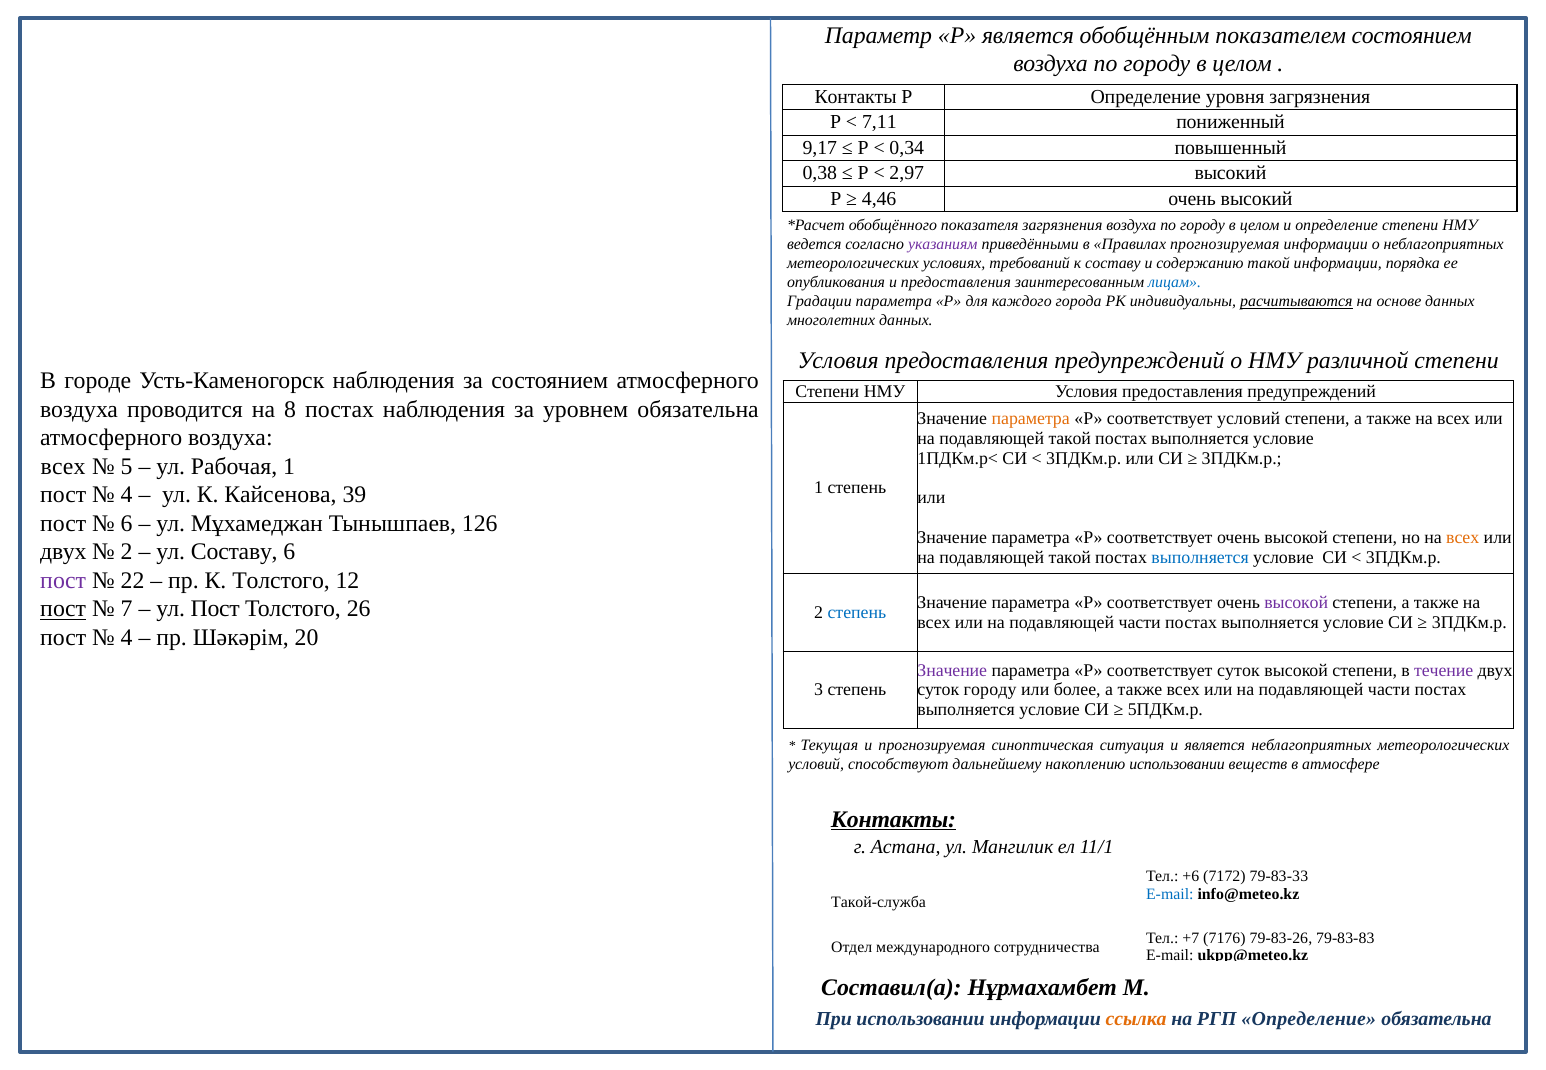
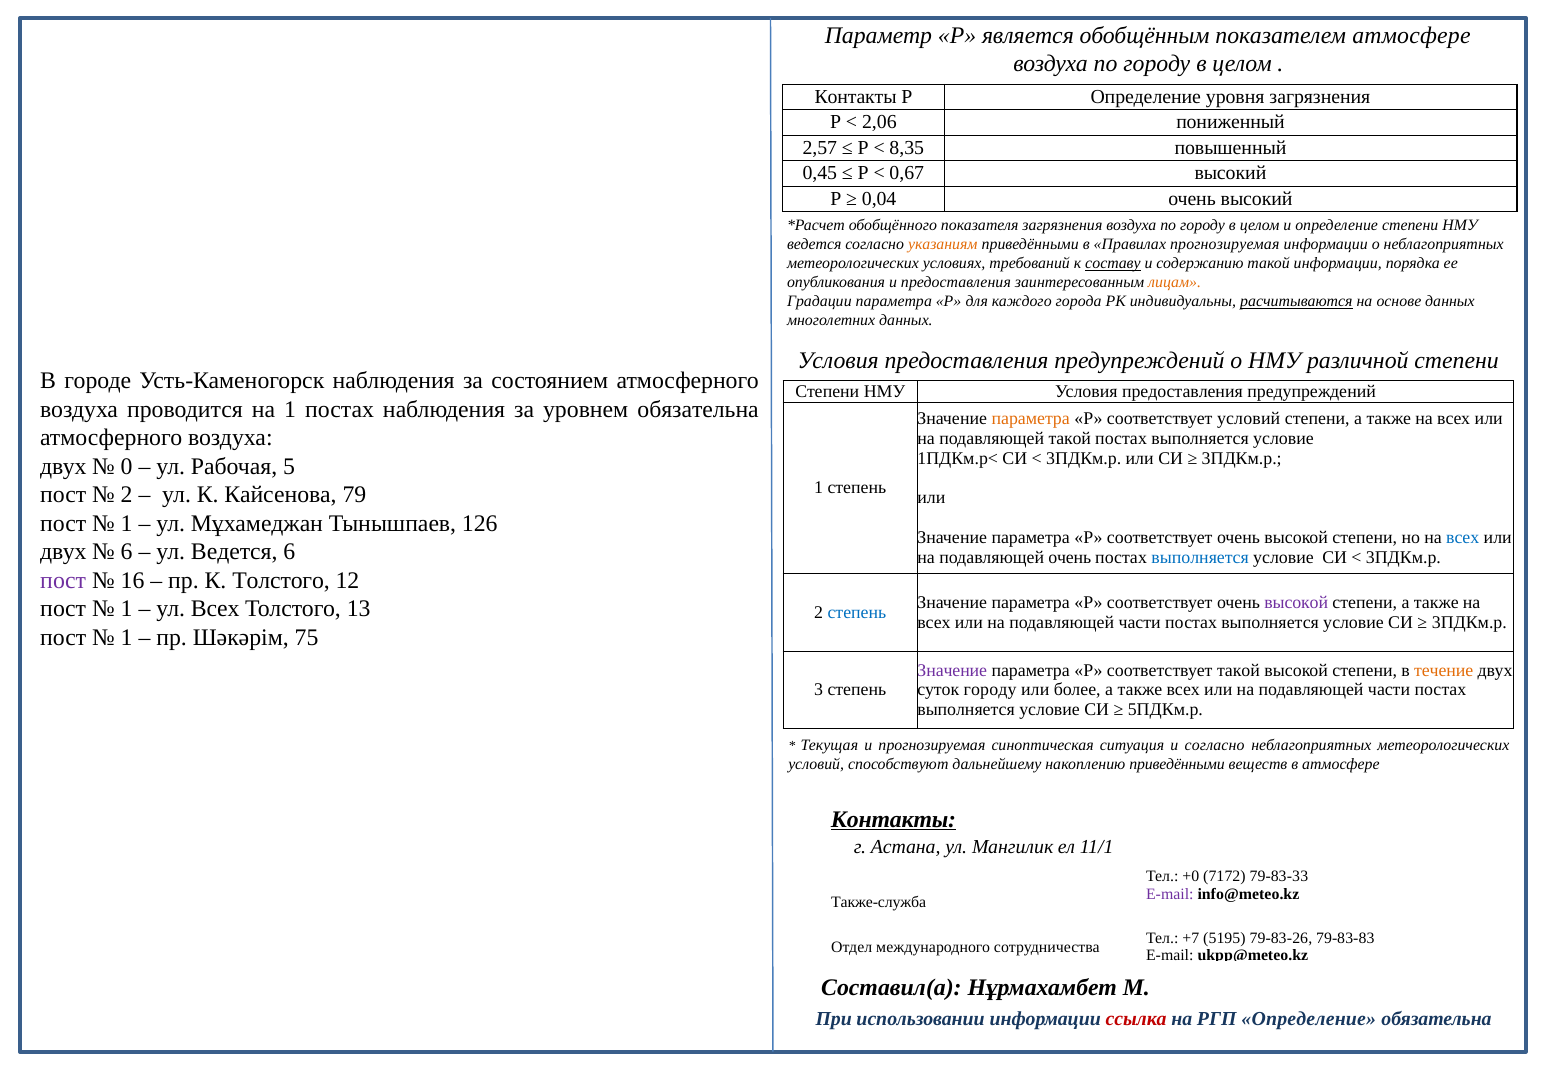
показателем состоянием: состоянием -> атмосфере (1411, 35)
7,11: 7,11 -> 2,06 (879, 122)
9,17: 9,17 -> 2,57 (820, 148)
0,34: 0,34 -> 8,35 (907, 148)
0,38: 0,38 -> 0,45 (820, 173)
2,97: 2,97 -> 0,67 (907, 173)
4,46: 4,46 -> 0,04 (879, 199)
указаниям colour: purple -> orange (943, 244)
составу underline: none -> present (1113, 263)
лицам colour: blue -> orange (1175, 282)
на 8: 8 -> 1 (290, 409)
всех: всех -> двух (63, 467)
5: 5 -> 0 (127, 467)
Рабочая 1: 1 -> 5 (289, 467)
4: 4 -> 2 (127, 495)
39: 39 -> 79 (354, 495)
6: 6 -> 1 (127, 524)
всех colour: orange -> blue (1463, 538)
2: 2 -> 6 (127, 552)
ул Составу: Составу -> Ведется (234, 552)
такой: такой -> очень (1070, 557)
22: 22 -> 16 (133, 581)
пост underline: present -> none (63, 609)
7: 7 -> 1 (127, 609)
ул Пост: Пост -> Всех (215, 609)
26: 26 -> 13 (359, 609)
4: 4 -> 1 (127, 638)
20: 20 -> 75 (307, 638)
соответствует суток: суток -> такой (1239, 670)
течение colour: purple -> orange (1444, 670)
и является: является -> согласно (1215, 745)
накоплению использовании: использовании -> приведёнными (1177, 764)
+6: +6 -> +0 (1191, 876)
E-mail colour: blue -> purple (1170, 894)
Такой-служба: Такой-служба -> Также-служба (879, 903)
7176: 7176 -> 5195 (1224, 938)
ссылка colour: orange -> red (1136, 1019)
